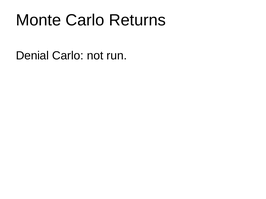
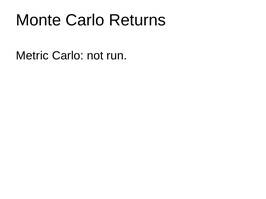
Denial: Denial -> Metric (32, 56)
